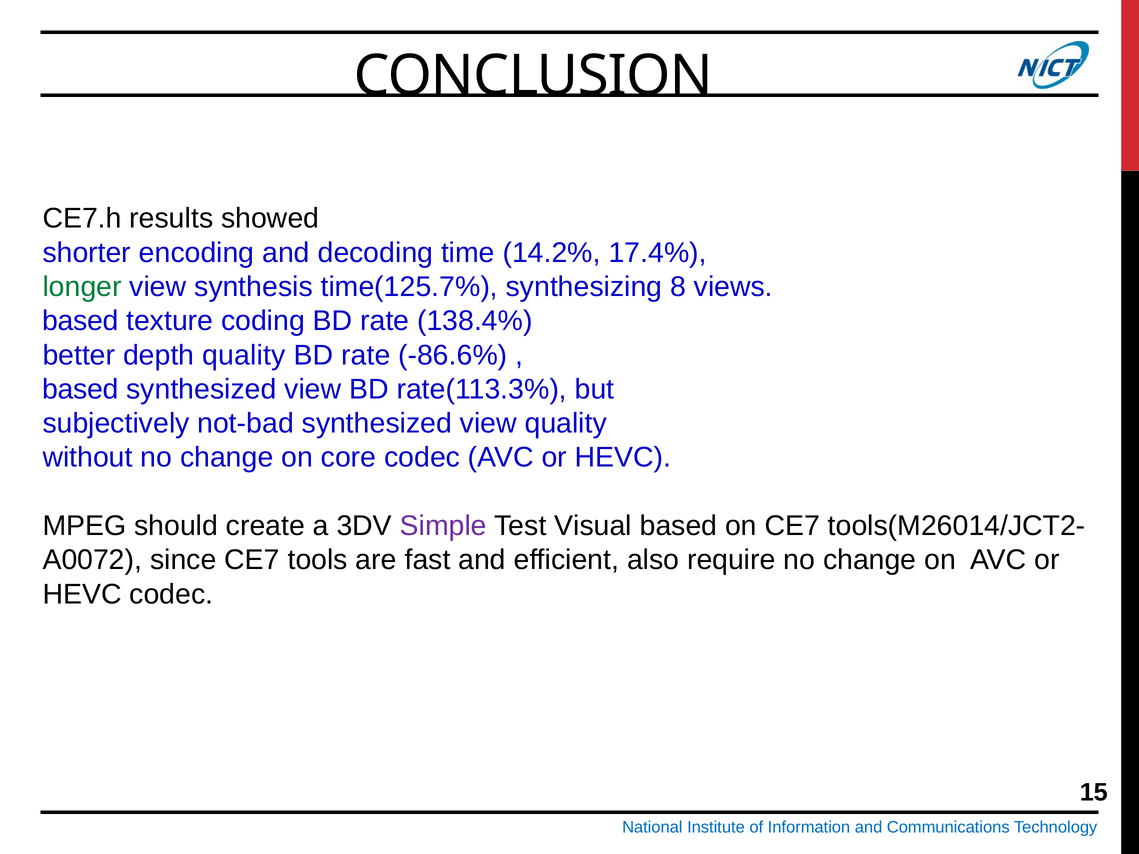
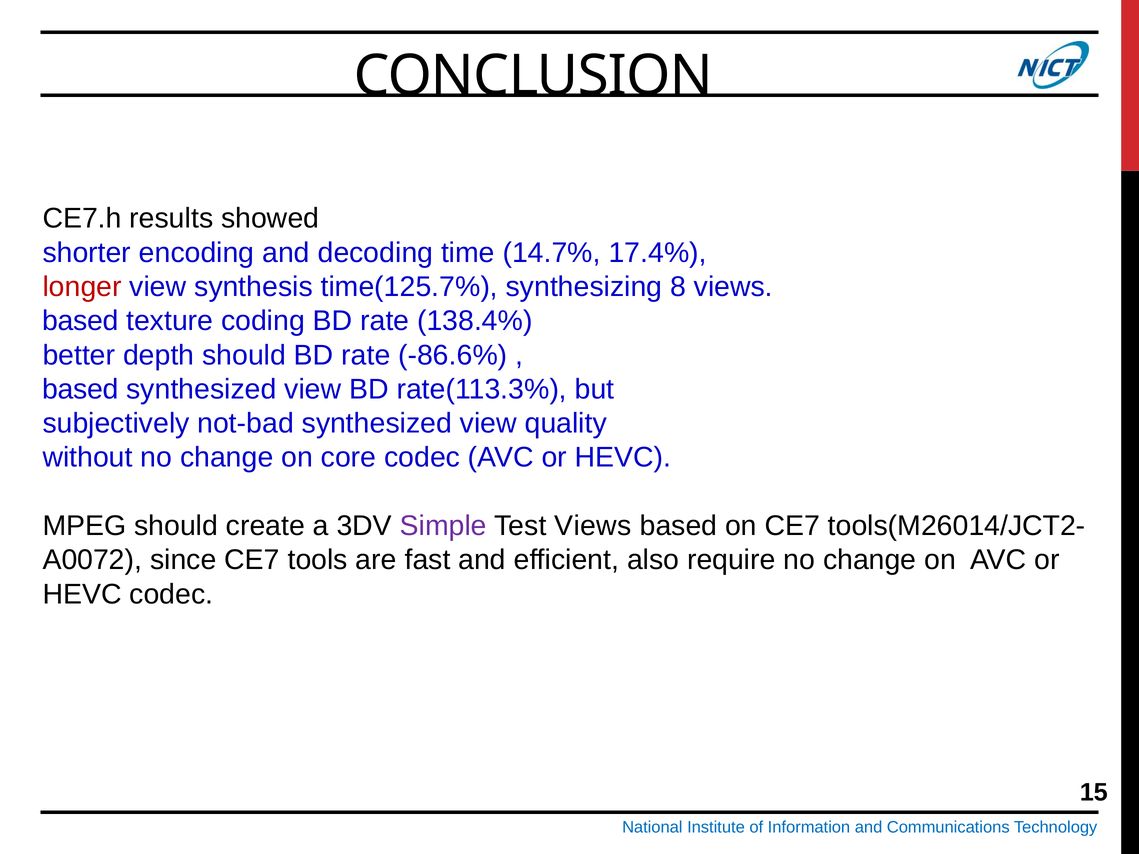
14.2%: 14.2% -> 14.7% (552, 253)
longer colour: green -> red (82, 287)
depth quality: quality -> should (244, 355)
Test Visual: Visual -> Views (593, 526)
